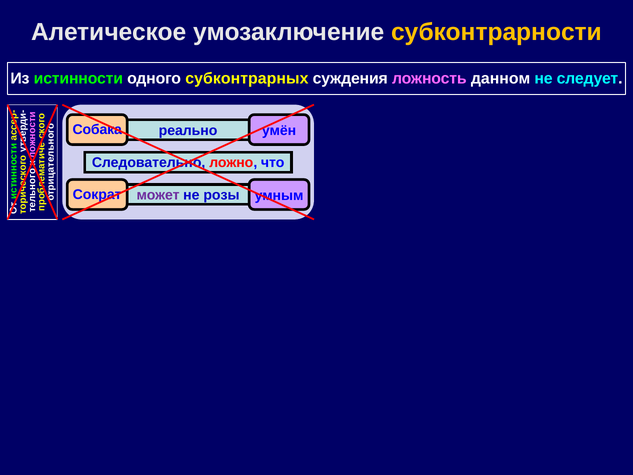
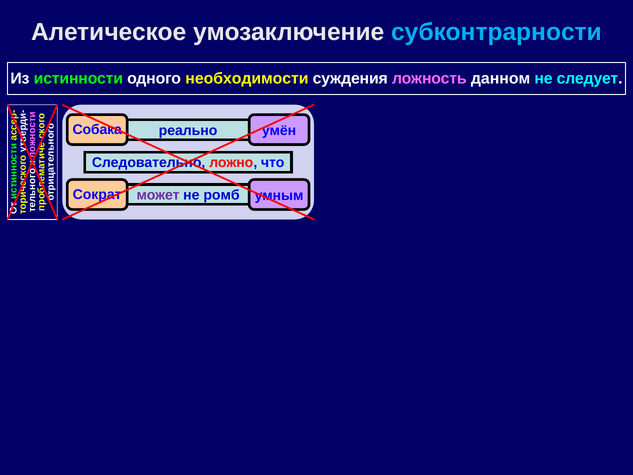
субконтрарности colour: yellow -> light blue (497, 32)
субконтрарных: субконтрарных -> необходимости (247, 78)
розы: розы -> ромб (221, 195)
